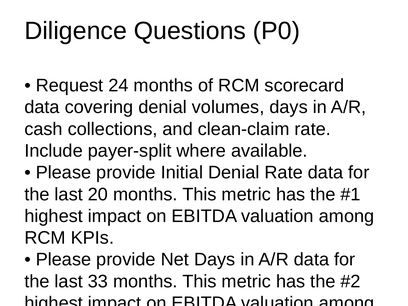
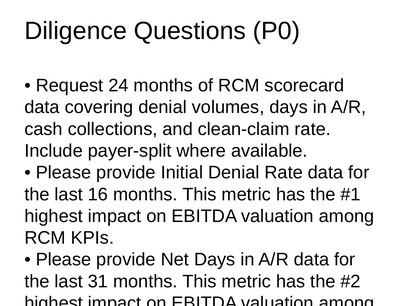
20: 20 -> 16 (98, 194)
33: 33 -> 31 (98, 281)
